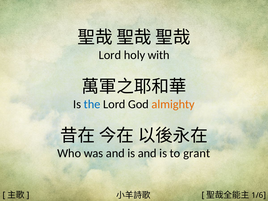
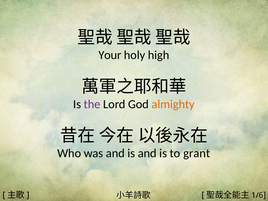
Lord: Lord -> Your (110, 55)
with: with -> high (159, 55)
the colour: blue -> purple (92, 104)
